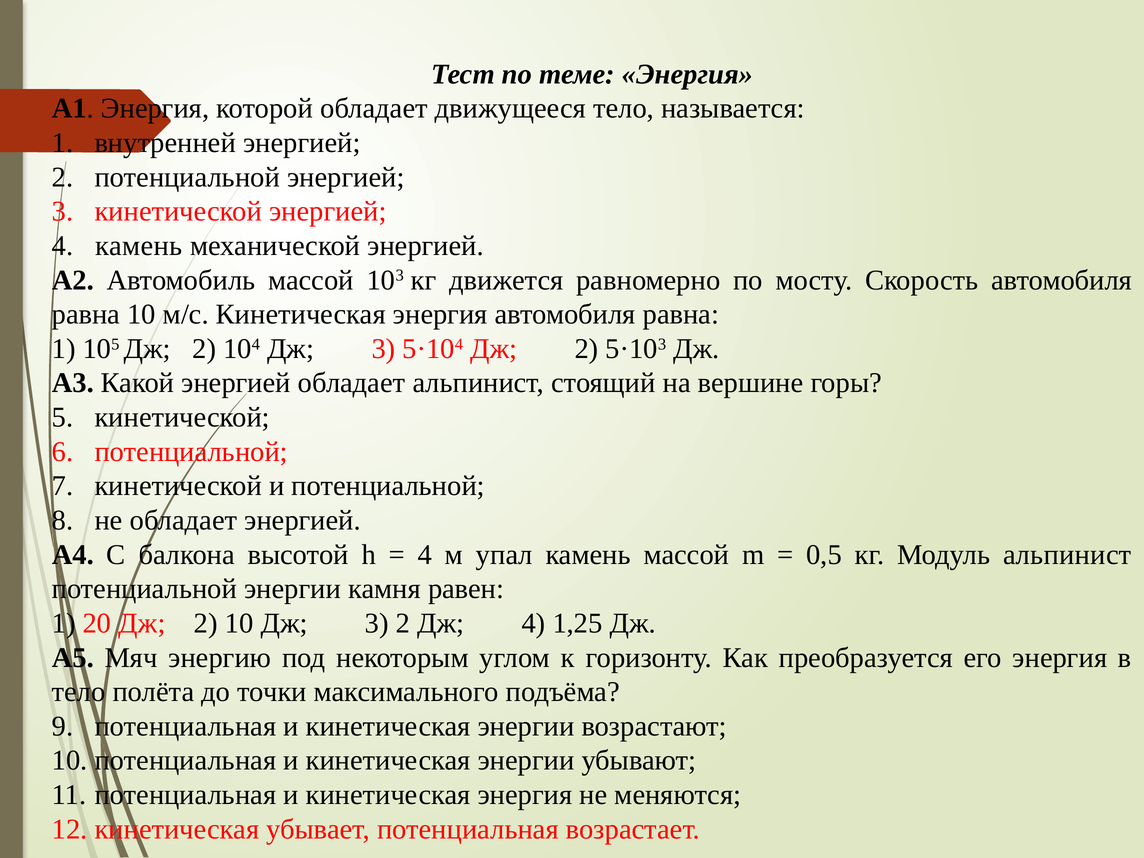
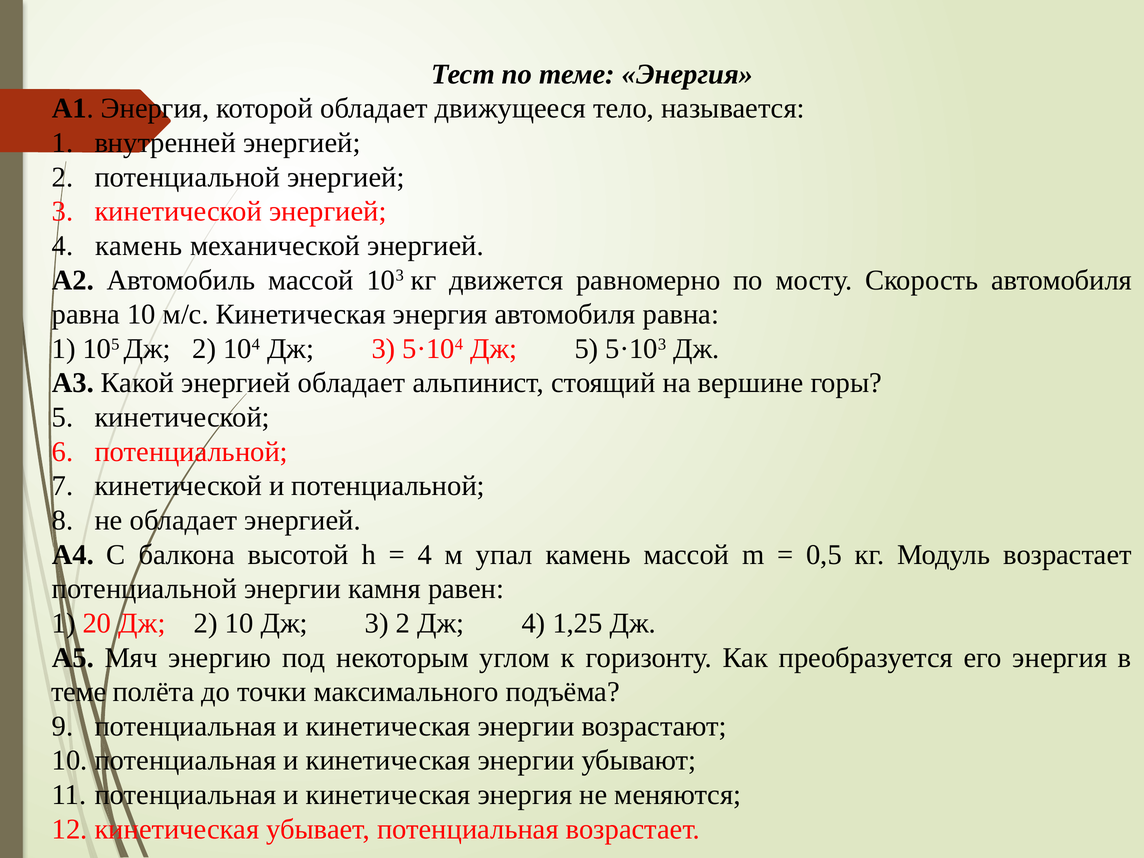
5·104 Дж 2: 2 -> 5 (586, 349)
Модуль альпинист: альпинист -> возрастает (1067, 555)
тело: тело -> теме (79, 692)
